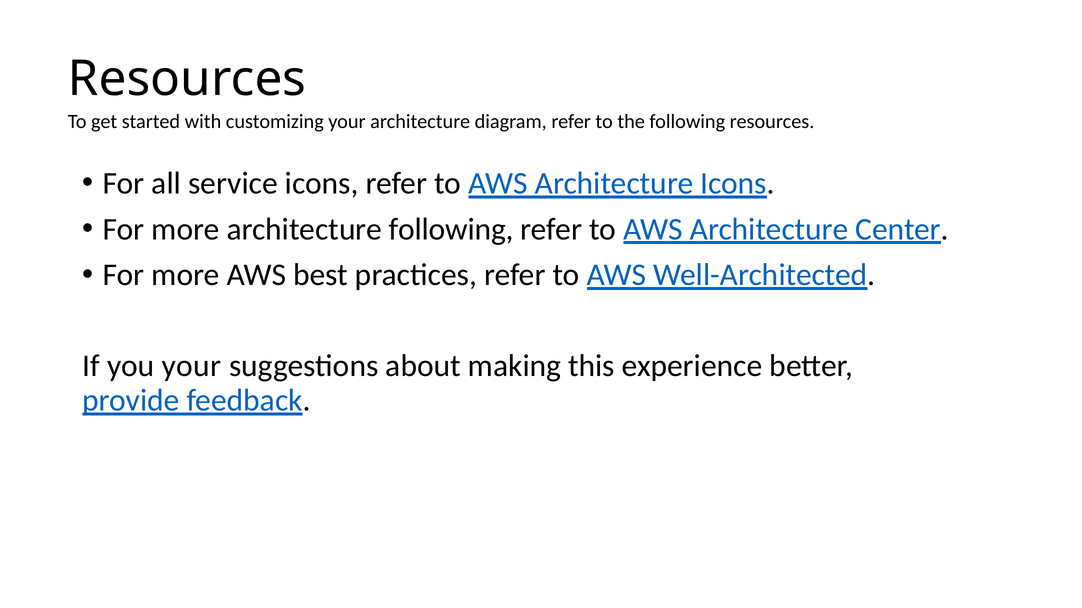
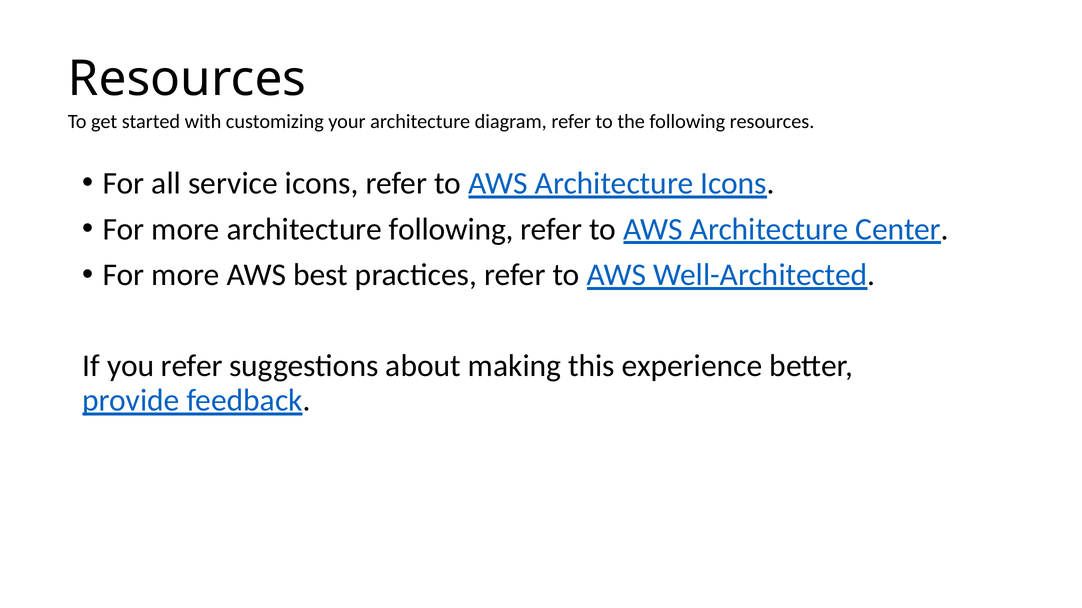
you your: your -> refer (192, 366)
